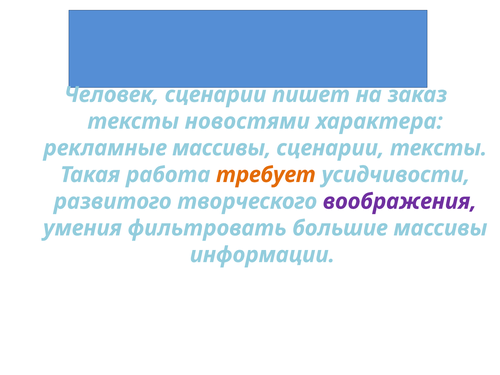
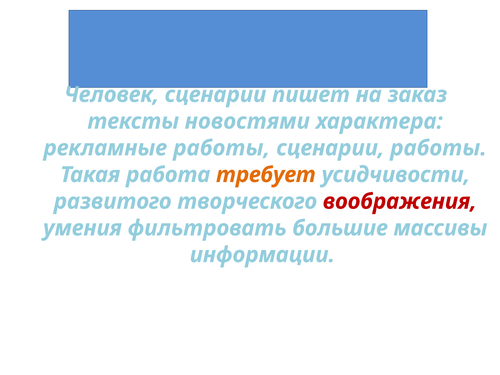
рекламные массивы: массивы -> работы (222, 148)
сценарии тексты: тексты -> работы (438, 148)
воображения colour: purple -> red (400, 201)
